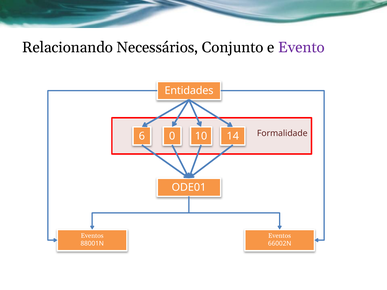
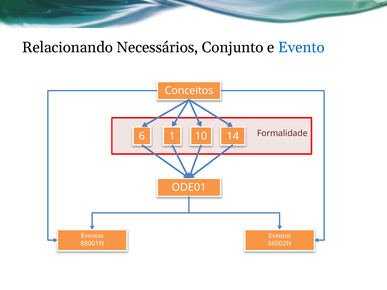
Evento colour: purple -> blue (301, 48)
Entidades: Entidades -> Conceitos (189, 91)
0: 0 -> 1 (172, 136)
